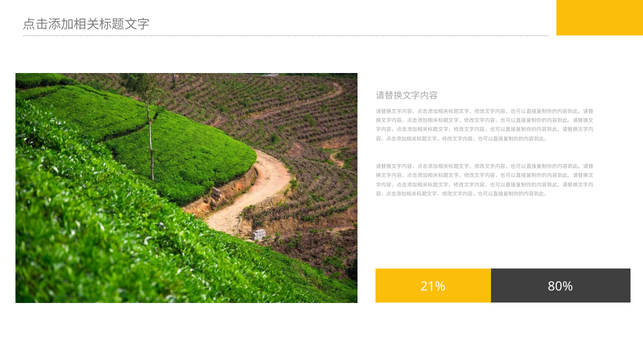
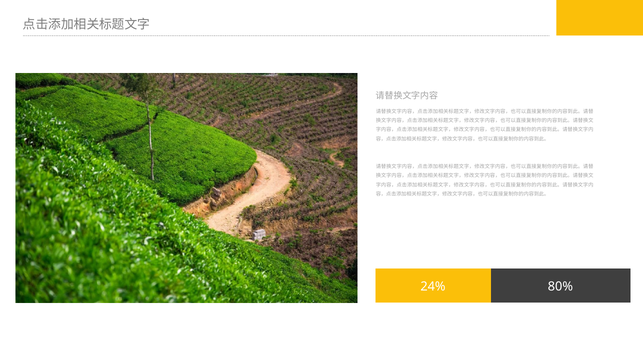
21%: 21% -> 24% (433, 286)
